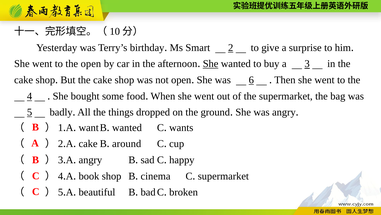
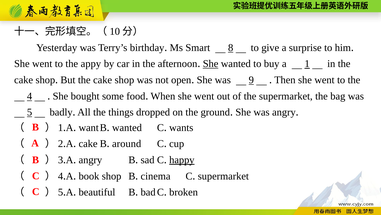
2: 2 -> 8 (231, 48)
the open: open -> appy (91, 64)
3: 3 -> 1 (307, 64)
6: 6 -> 9 (251, 80)
happy underline: none -> present (182, 159)
